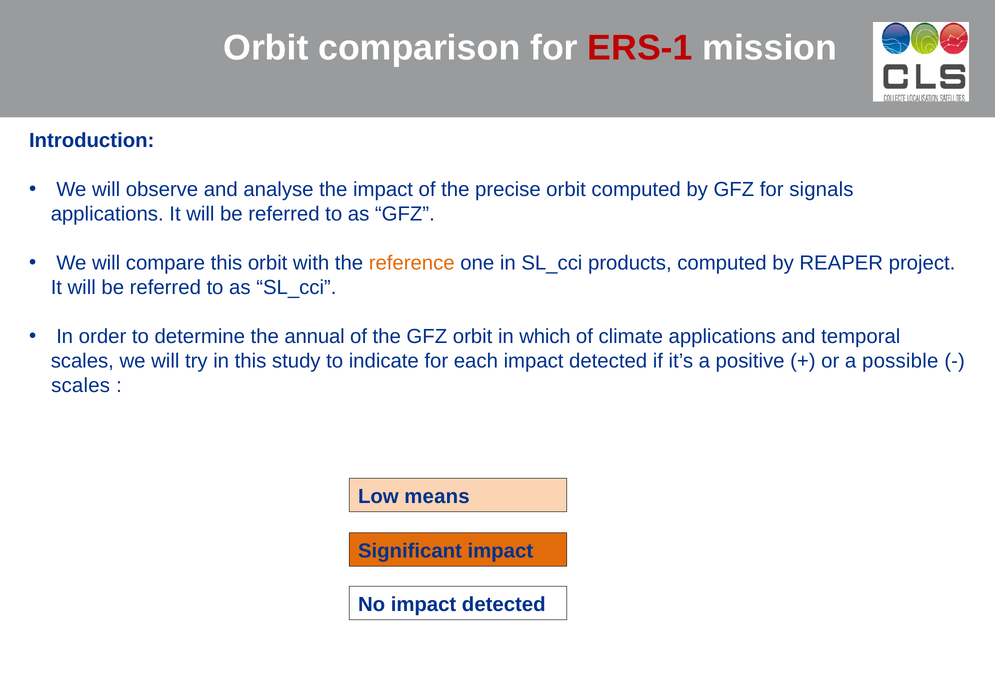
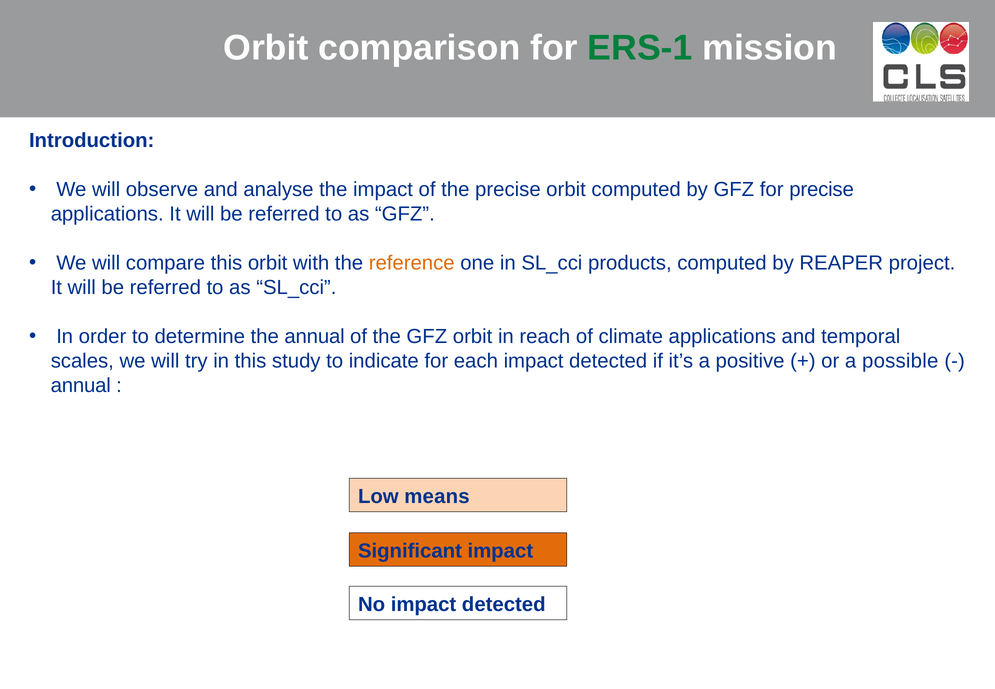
ERS-1 colour: red -> green (640, 48)
for signals: signals -> precise (822, 190)
which: which -> reach (545, 336)
scales: scales -> annual (81, 385)
